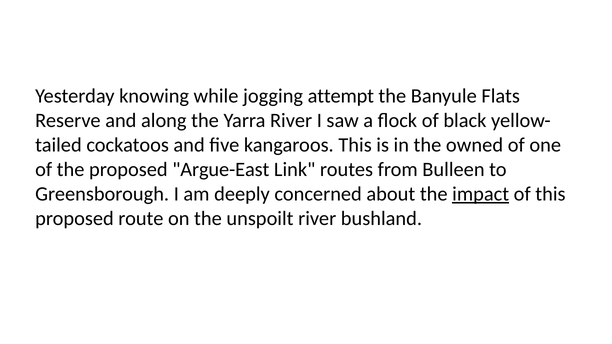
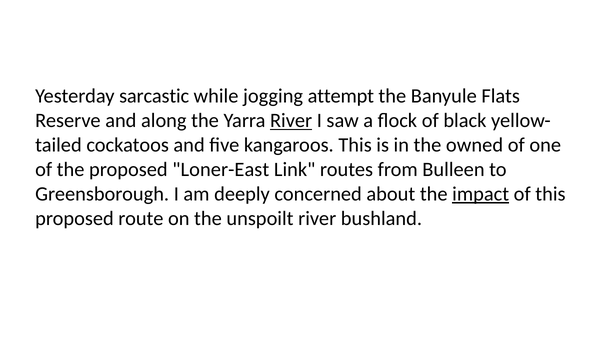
knowing: knowing -> sarcastic (154, 96)
River underline: none -> present (291, 121)
Argue-East: Argue-East -> Loner-East (221, 170)
